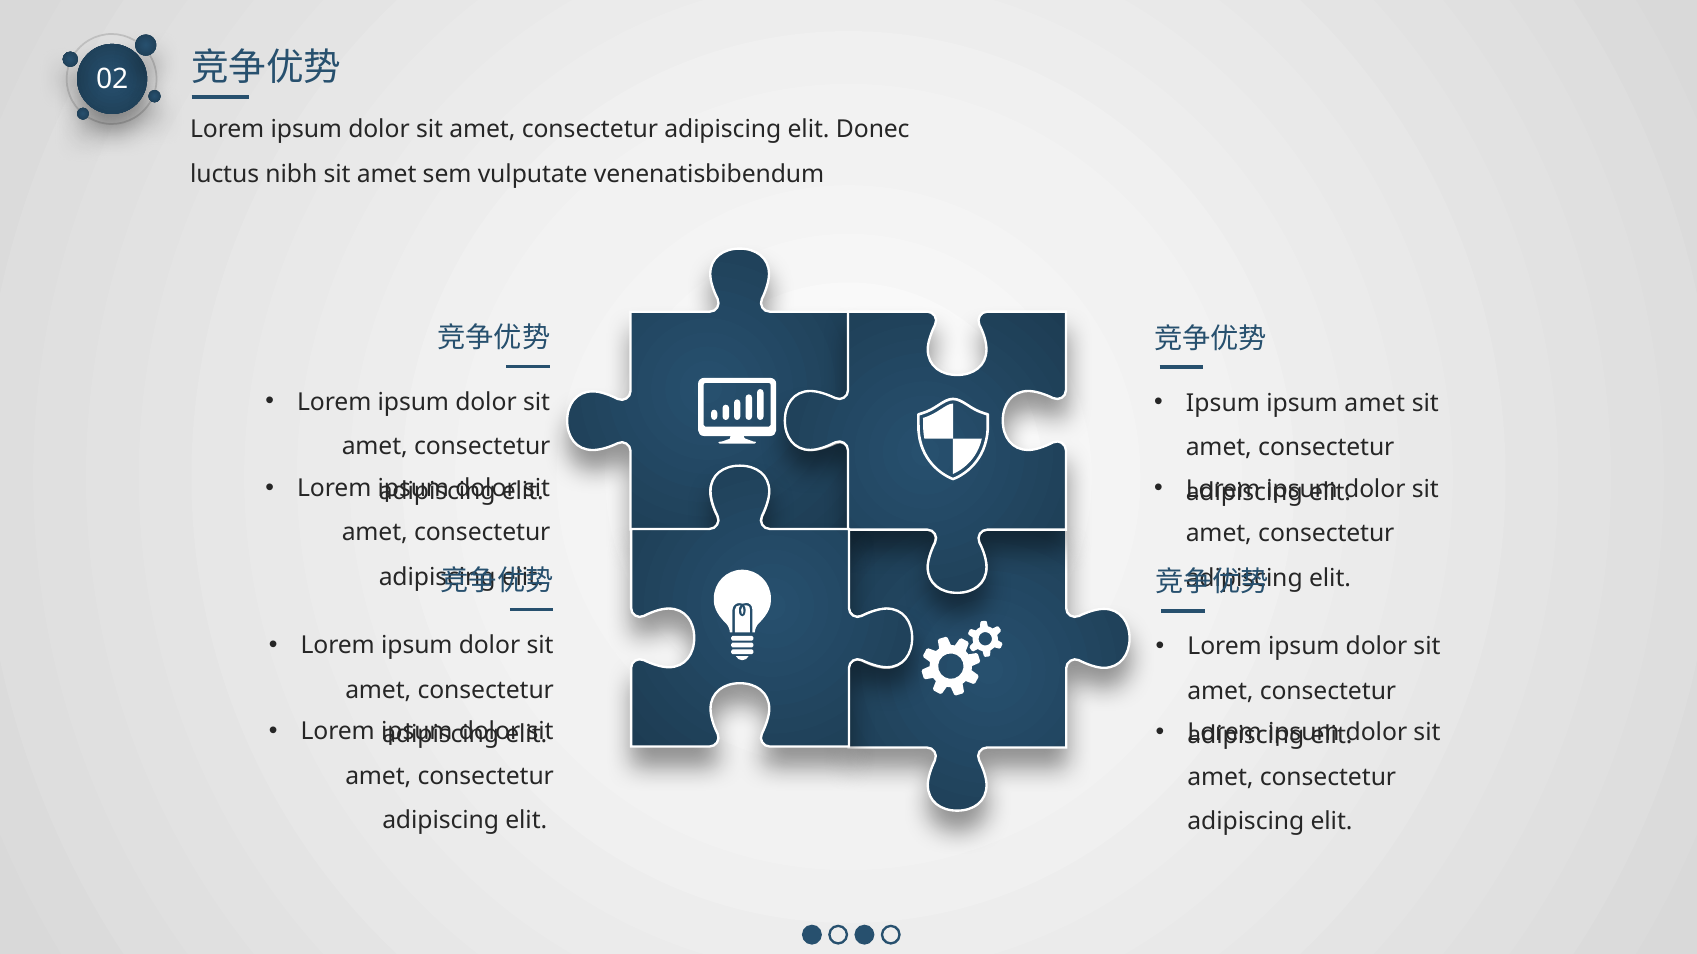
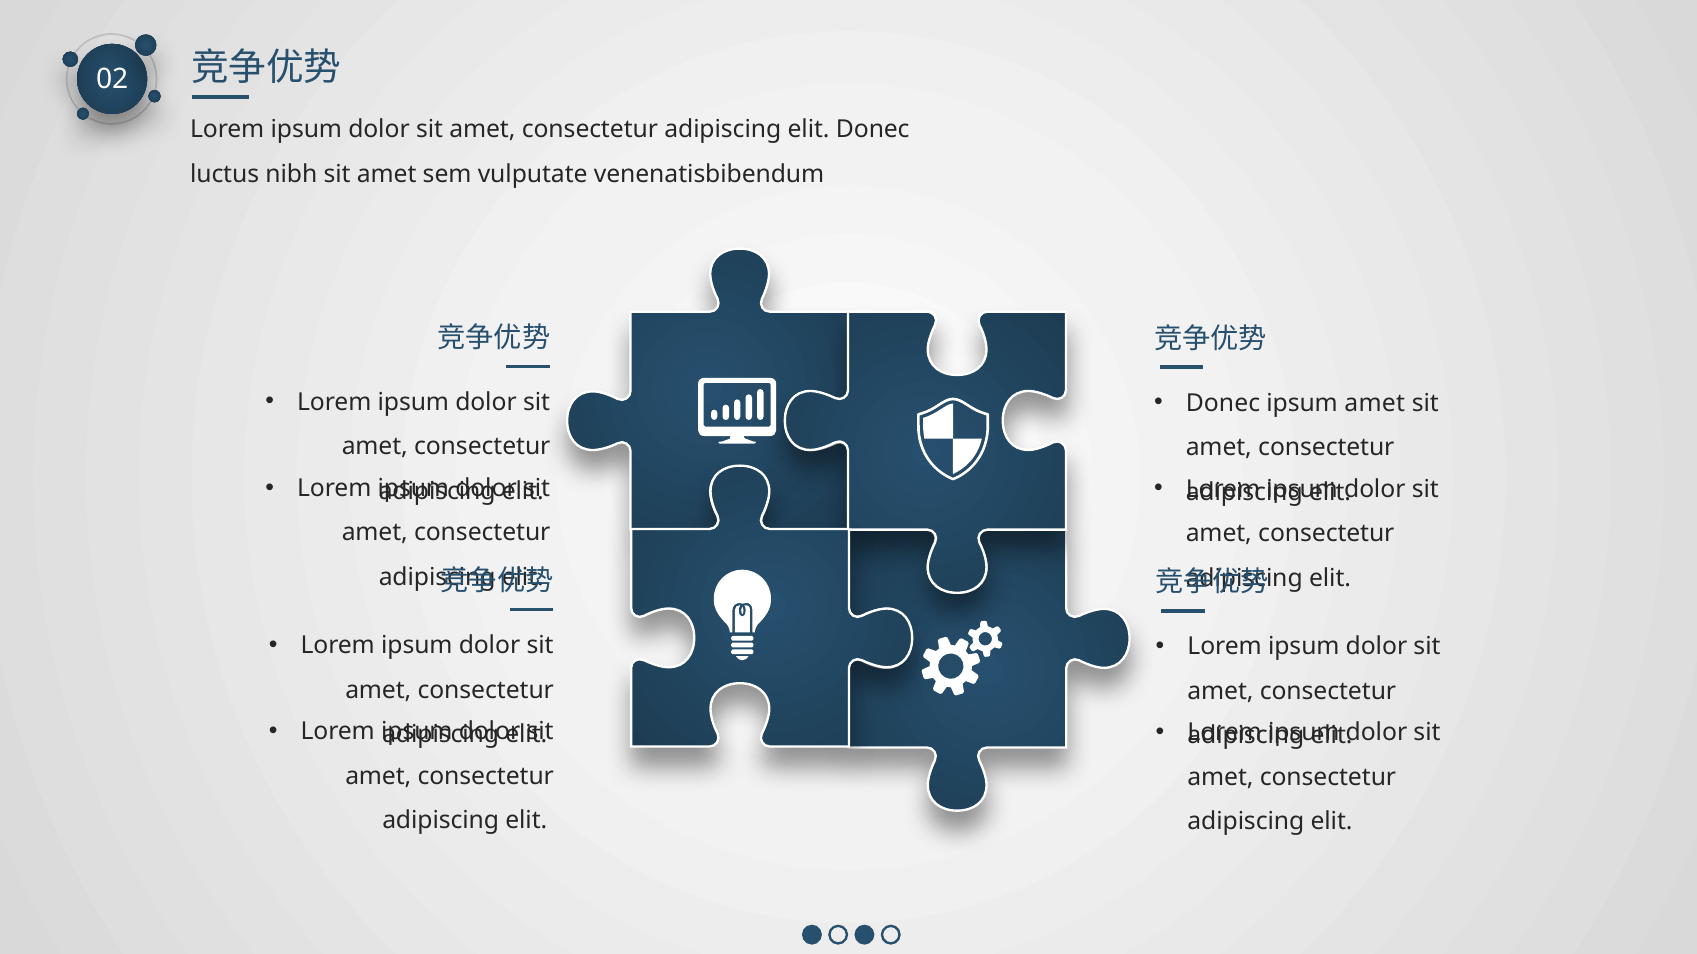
Ipsum: Ipsum -> Donec (1223, 403)
